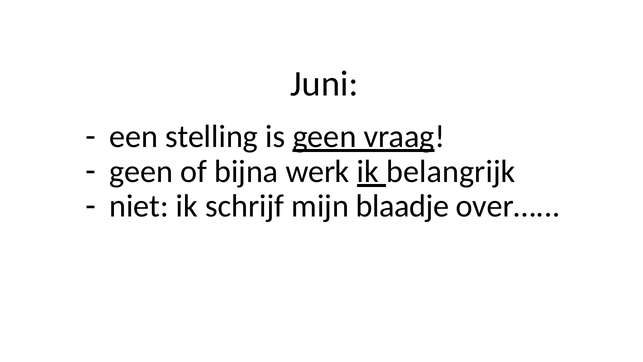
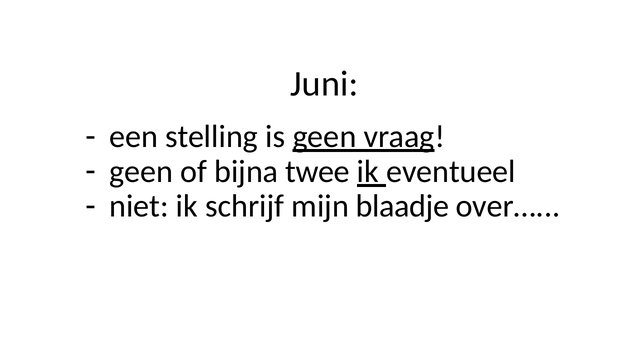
werk: werk -> twee (318, 171)
belangrijk: belangrijk -> eventueel (451, 171)
